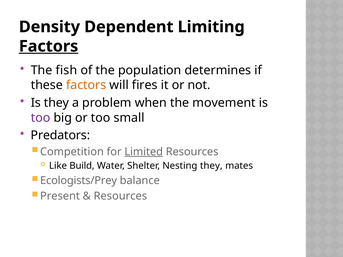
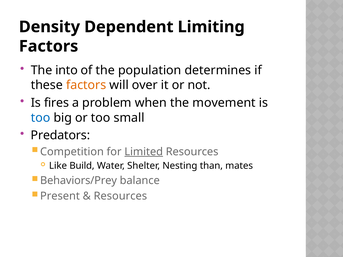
Factors underline: present -> none (49, 46)
fish: fish -> into (67, 70)
fires: fires -> over (145, 85)
Is they: they -> fires (57, 103)
too colour: purple -> blue (41, 118)
Nesting they: they -> than (211, 166)
Ecologists/Prey: Ecologists/Prey -> Behaviors/Prey (79, 181)
